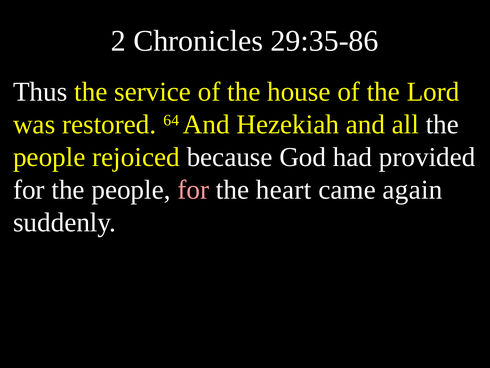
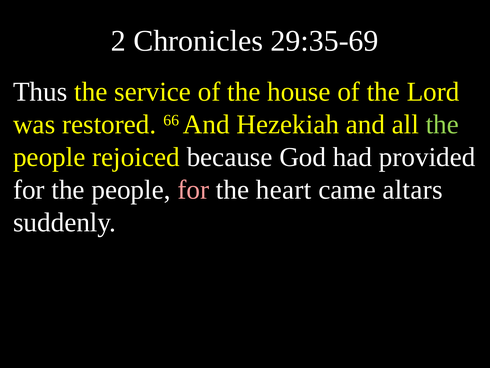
29:35-86: 29:35-86 -> 29:35-69 (325, 41)
64: 64 -> 66 (171, 120)
the colour: white -> light green (442, 124)
again: again -> altars (413, 190)
